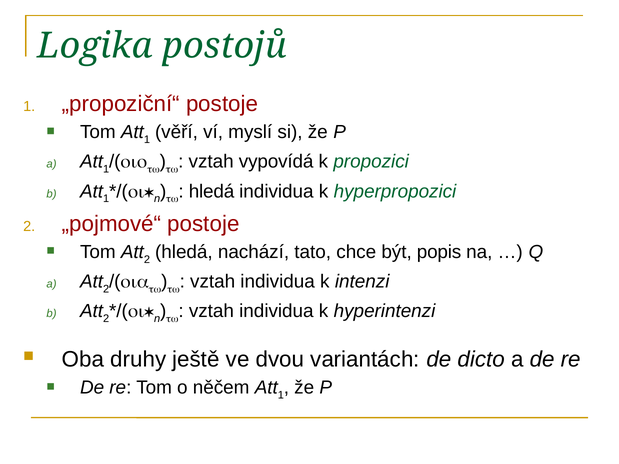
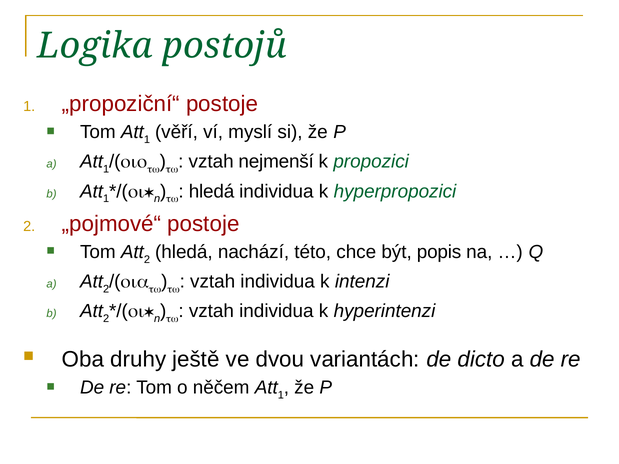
vypovídá: vypovídá -> nejmenší (276, 162)
tato: tato -> této (313, 252)
